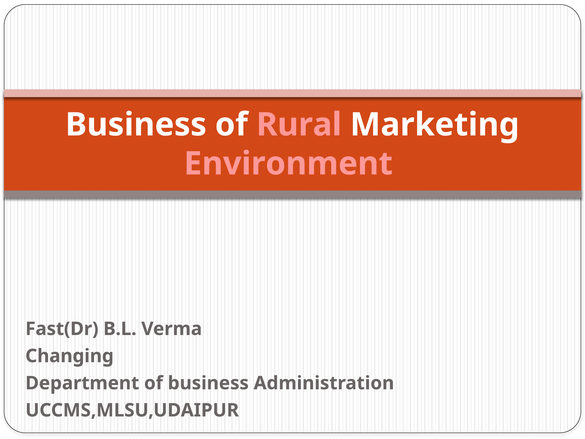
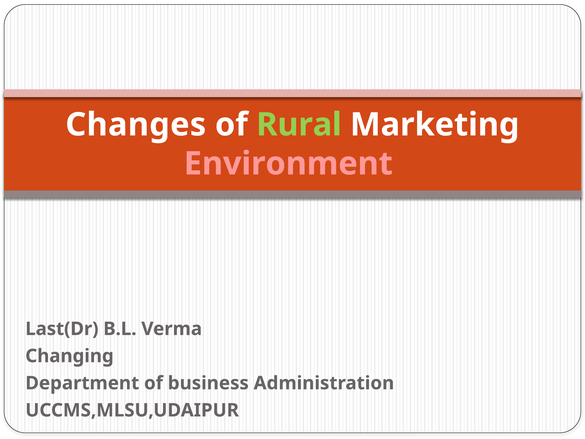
Business: Business -> Changes (136, 125)
Rural colour: pink -> light green (299, 125)
Fast(Dr: Fast(Dr -> Last(Dr (62, 329)
